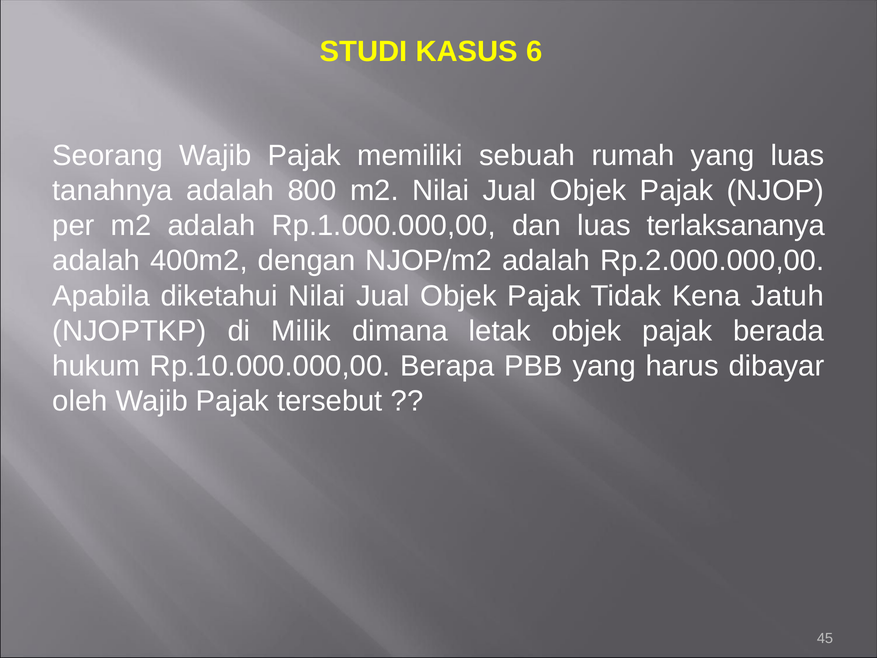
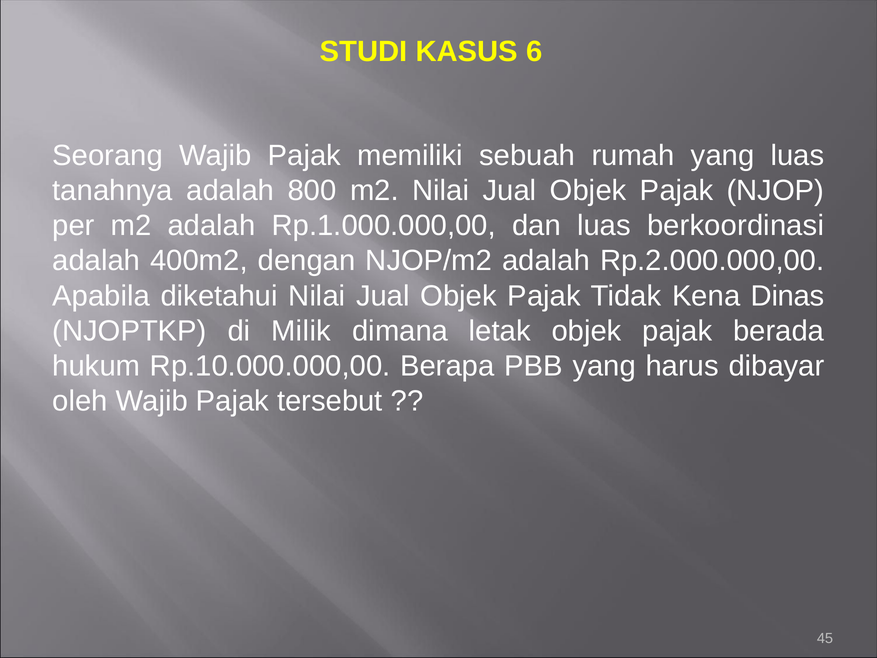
terlaksananya: terlaksananya -> berkoordinasi (736, 226)
Jatuh: Jatuh -> Dinas (788, 296)
